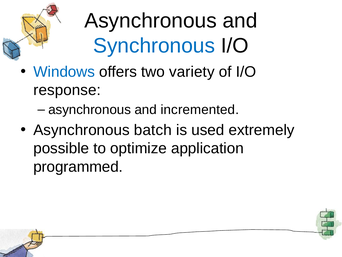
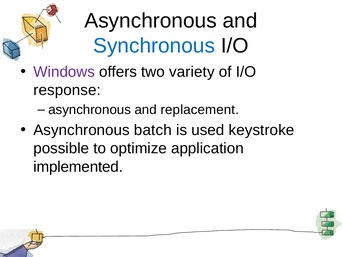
Windows colour: blue -> purple (64, 72)
incremented: incremented -> replacement (200, 110)
extremely: extremely -> keystroke (262, 130)
programmed: programmed -> implemented (78, 166)
